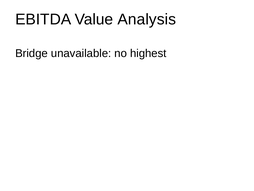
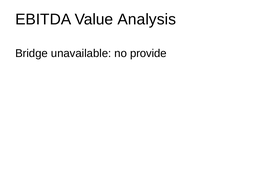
highest: highest -> provide (148, 53)
